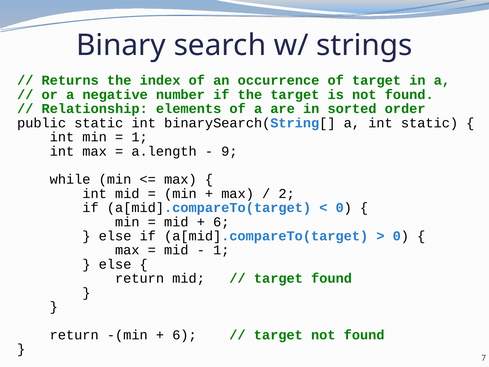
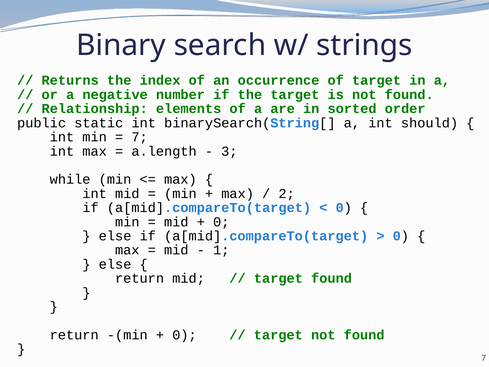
int static: static -> should (430, 123)
1: 1 -> 7 (140, 137)
9: 9 -> 3 (229, 151)
6: 6 -> 0 (221, 222)
6: 6 -> 0 (184, 335)
